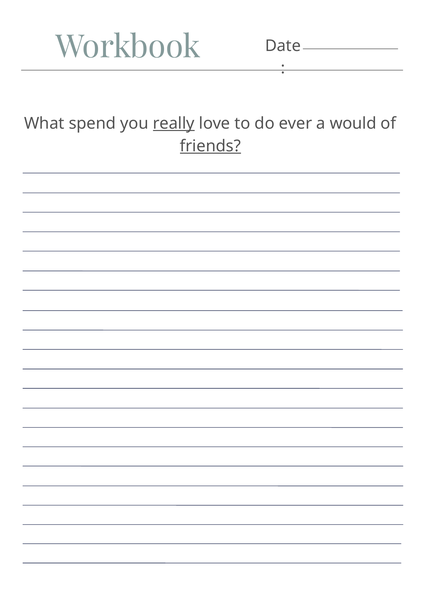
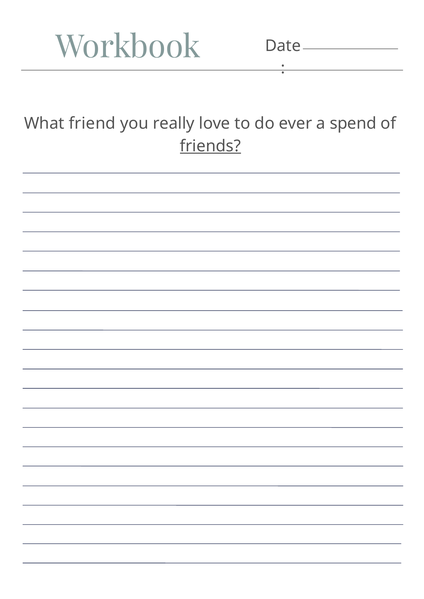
spend: spend -> friend (92, 124)
really underline: present -> none (174, 124)
would: would -> spend (353, 124)
